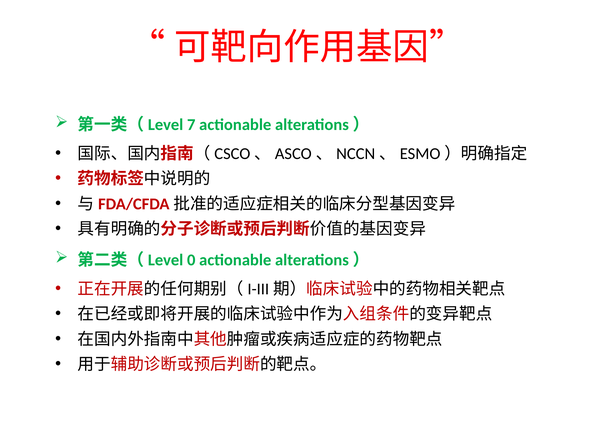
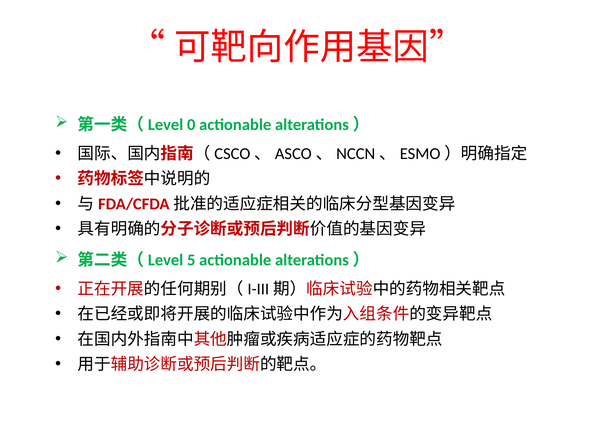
7: 7 -> 0 (191, 125)
0: 0 -> 5 (191, 260)
